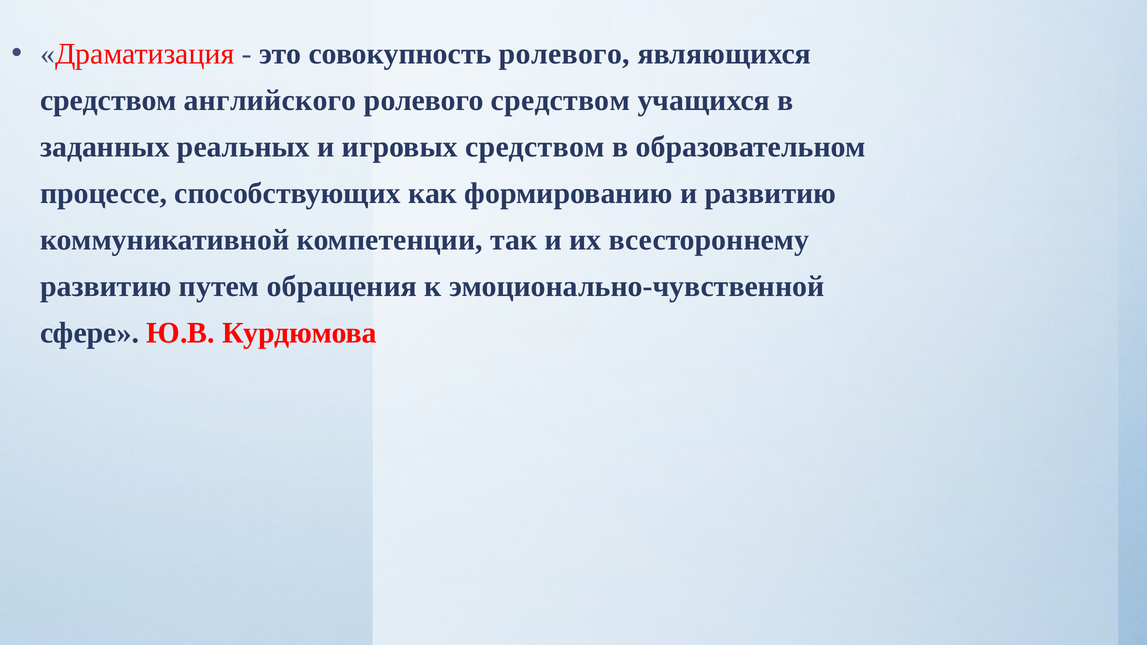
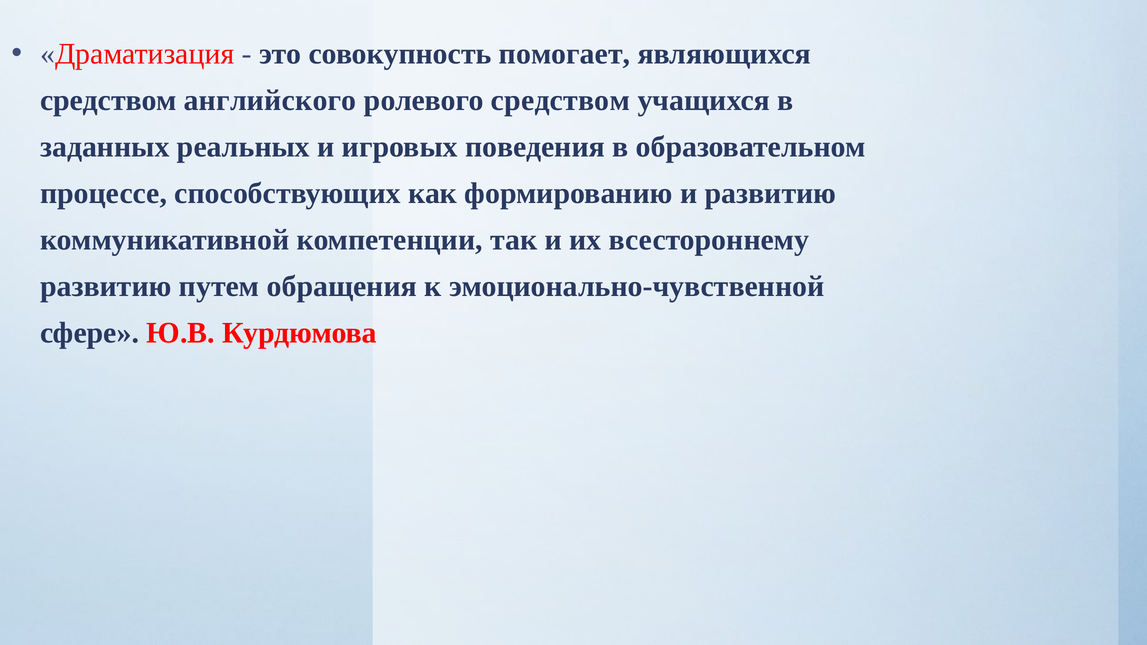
совокупность ролевого: ролевого -> помогает (565, 54)
игровых средством: средством -> поведения (535, 147)
